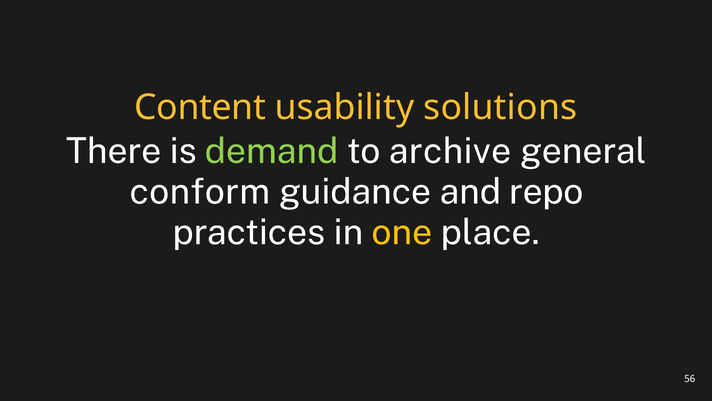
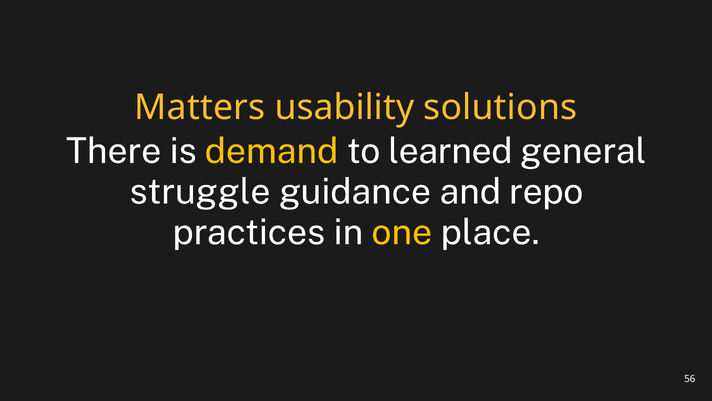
Content: Content -> Matters (200, 107)
demand colour: light green -> yellow (271, 151)
archive: archive -> learned (450, 151)
conform: conform -> struggle (200, 192)
